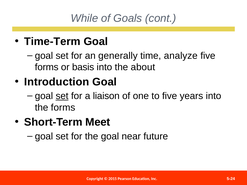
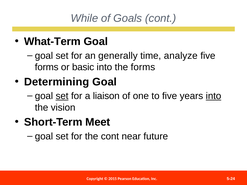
Time-Term: Time-Term -> What-Term (52, 42)
basis: basis -> basic (83, 67)
the about: about -> forms (143, 67)
Introduction: Introduction -> Determining (57, 82)
into underline: none -> present (214, 96)
the forms: forms -> vision (63, 108)
the goal: goal -> cont (110, 136)
